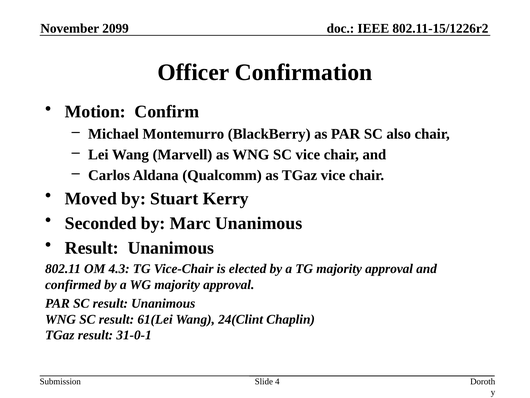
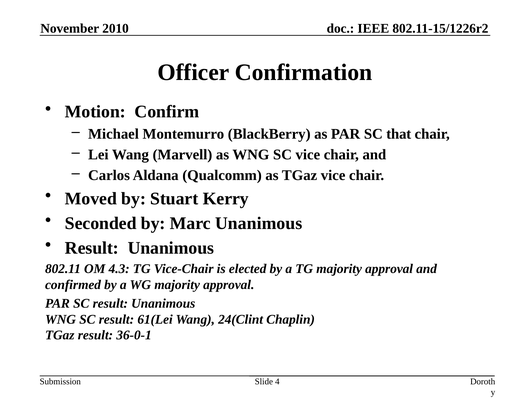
2099: 2099 -> 2010 (116, 28)
also: also -> that (399, 134)
31-0-1: 31-0-1 -> 36-0-1 (134, 335)
